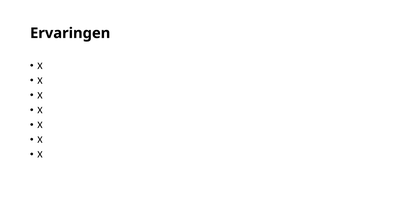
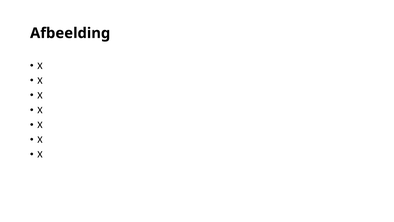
Ervaringen: Ervaringen -> Afbeelding (70, 33)
